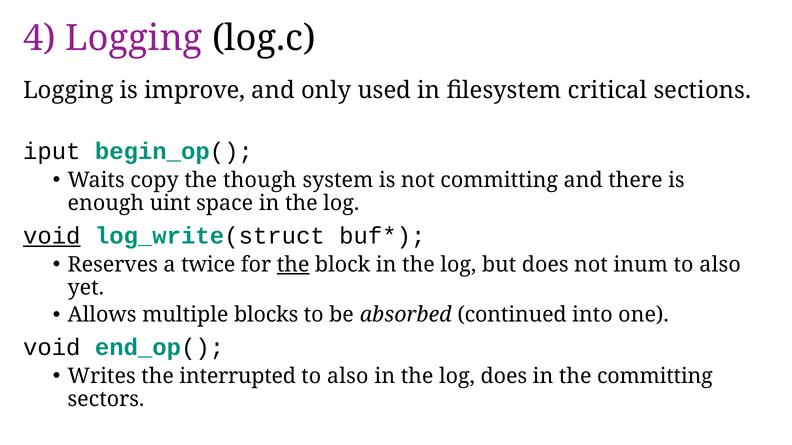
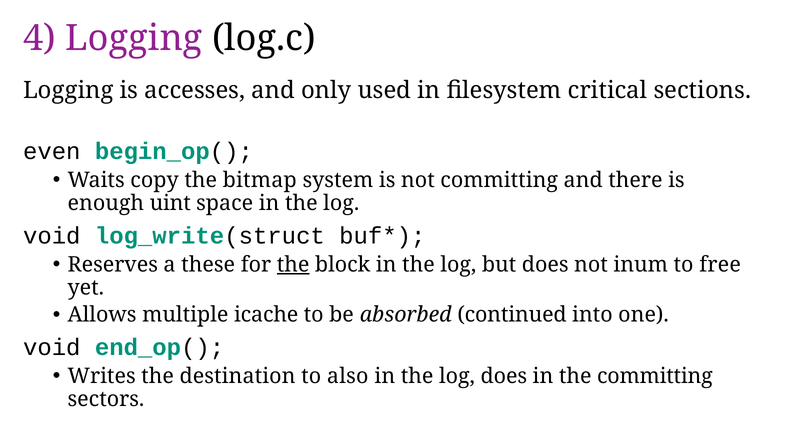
improve: improve -> accesses (195, 90)
iput: iput -> even (52, 152)
though: though -> bitmap (260, 180)
void underline: present -> none (52, 236)
twice: twice -> these (208, 265)
also: also -> free (720, 265)
blocks: blocks -> icache (266, 315)
interrupted: interrupted -> destination (238, 377)
